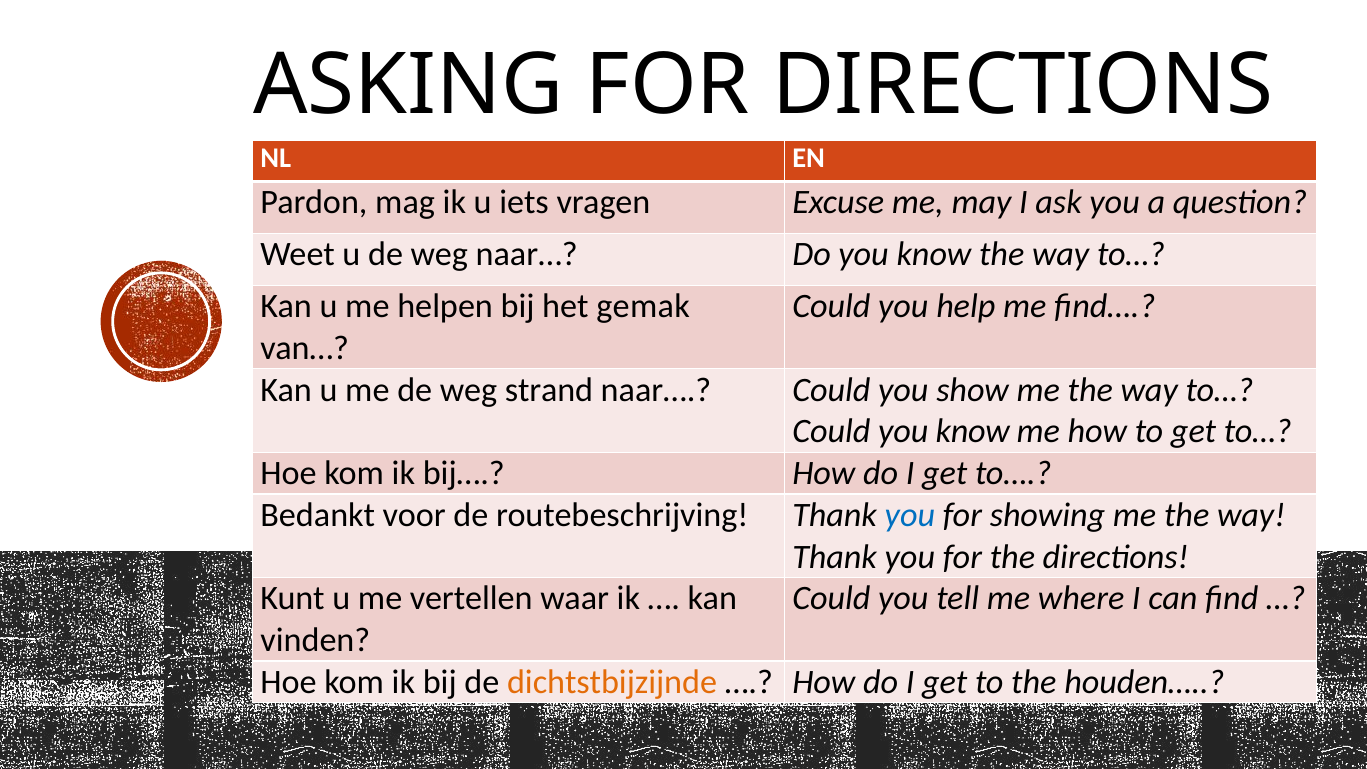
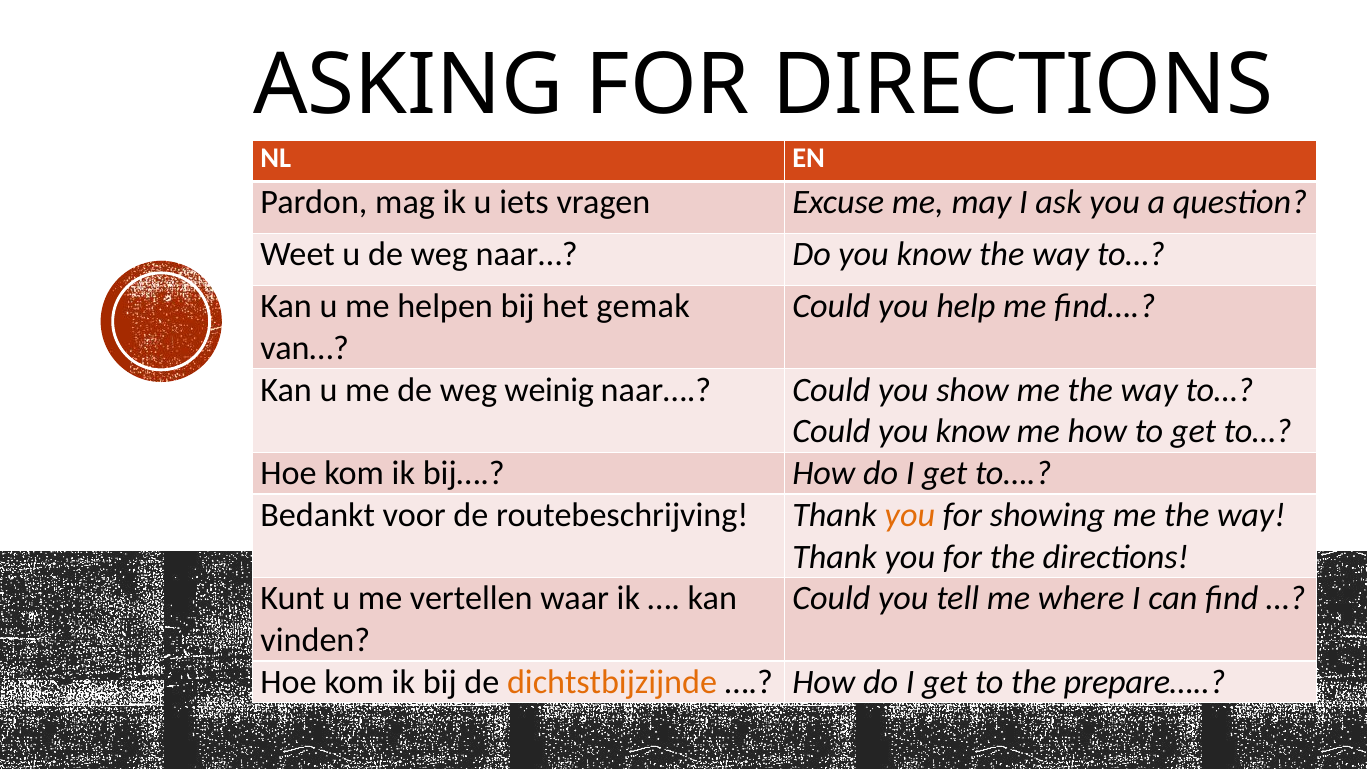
strand: strand -> weinig (549, 390)
you colour: blue -> orange (910, 515)
houden…: houden… -> prepare… (1145, 682)
